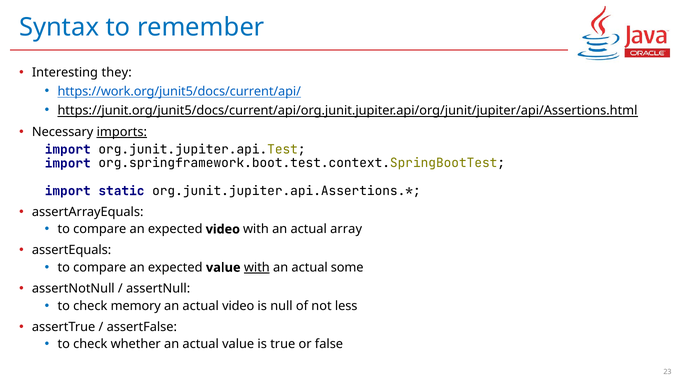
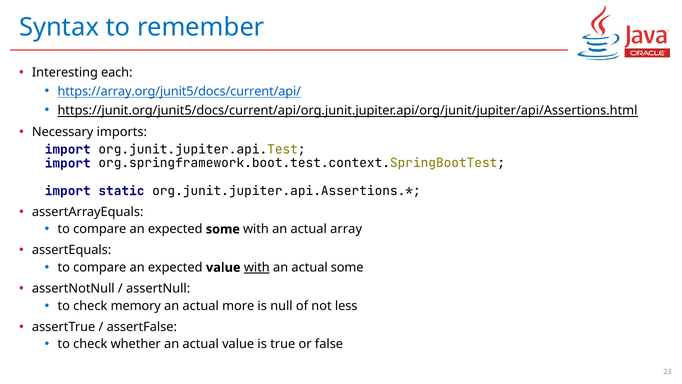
they: they -> each (117, 73)
https://work.org/junit5/docs/current/api/: https://work.org/junit5/docs/current/api/ -> https://array.org/junit5/docs/current/api/ (179, 91)
imports underline: present -> none (122, 132)
expected video: video -> some (223, 229)
actual video: video -> more (238, 306)
